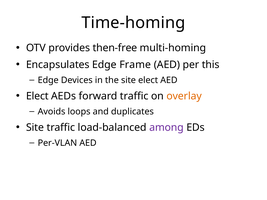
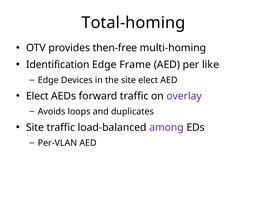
Time-homing: Time-homing -> Total-homing (133, 23)
Encapsulates: Encapsulates -> Identification (58, 65)
this: this -> like (211, 65)
overlay colour: orange -> purple (184, 96)
